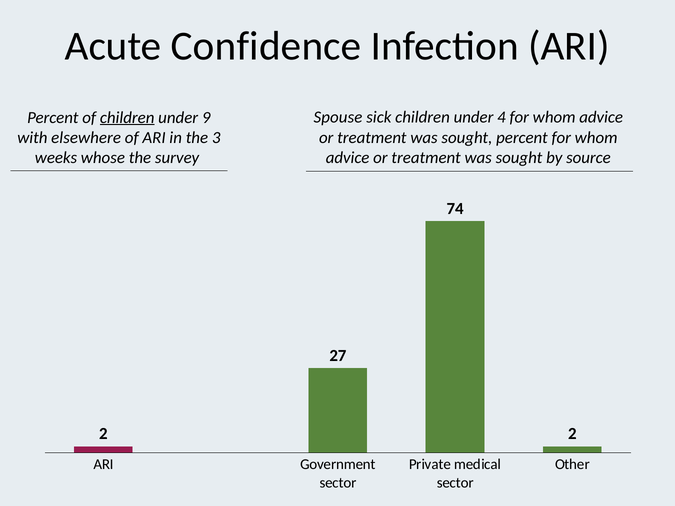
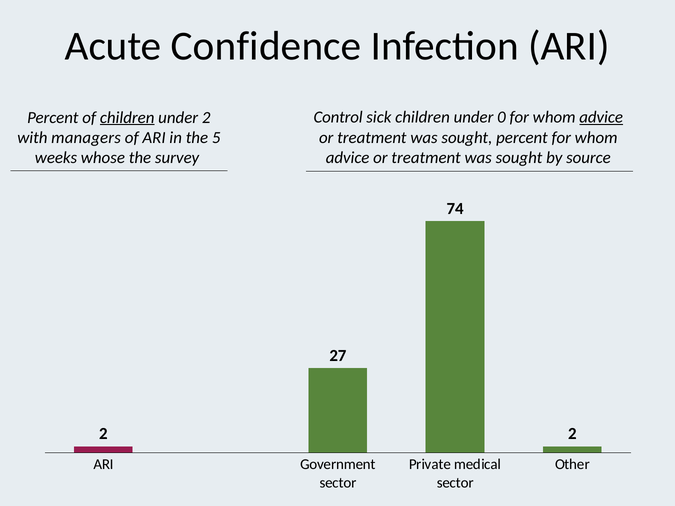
Spouse: Spouse -> Control (338, 117)
4: 4 -> 0 (502, 117)
advice underline: none -> present (601, 117)
under 9: 9 -> 2 (206, 117)
elsewhere: elsewhere -> managers (86, 138)
3: 3 -> 5 (216, 138)
